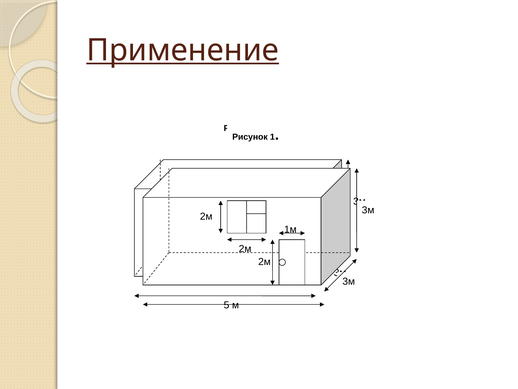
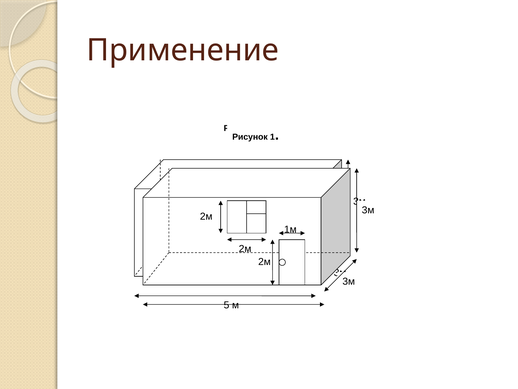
Применение underline: present -> none (183, 50)
